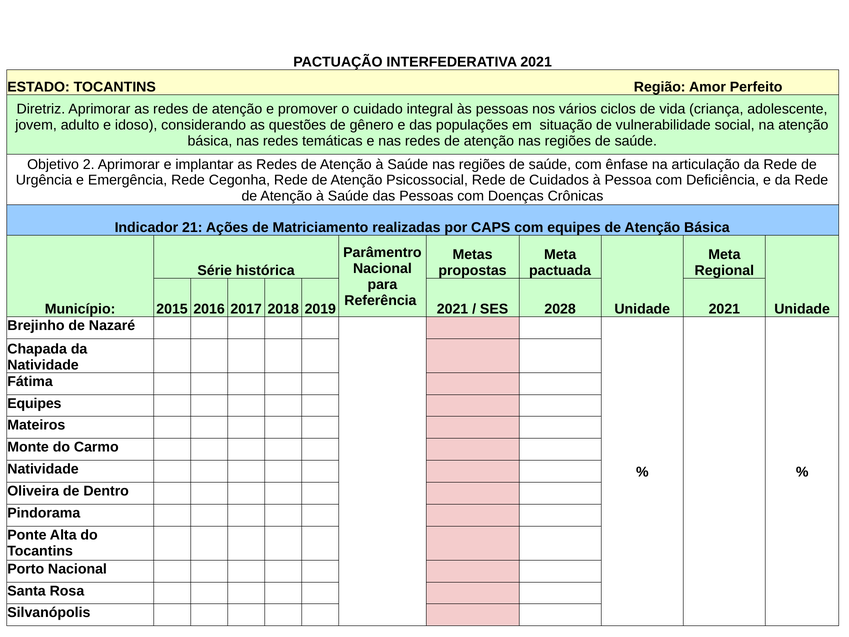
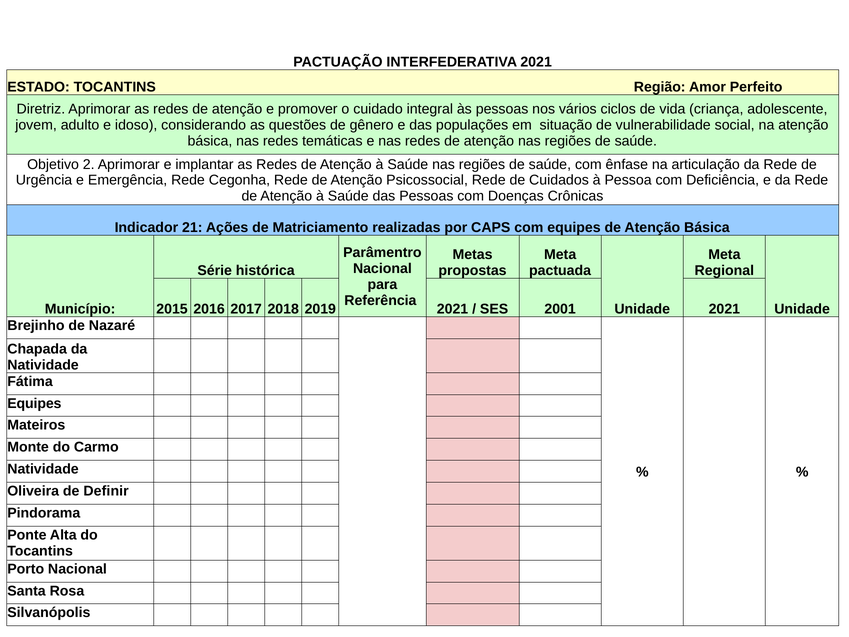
2028: 2028 -> 2001 (560, 309)
Dentro: Dentro -> Definir (106, 491)
